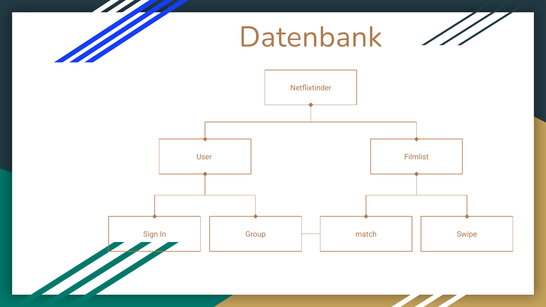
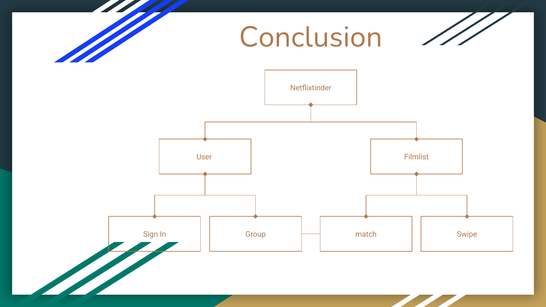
Datenbank: Datenbank -> Conclusion (311, 37)
